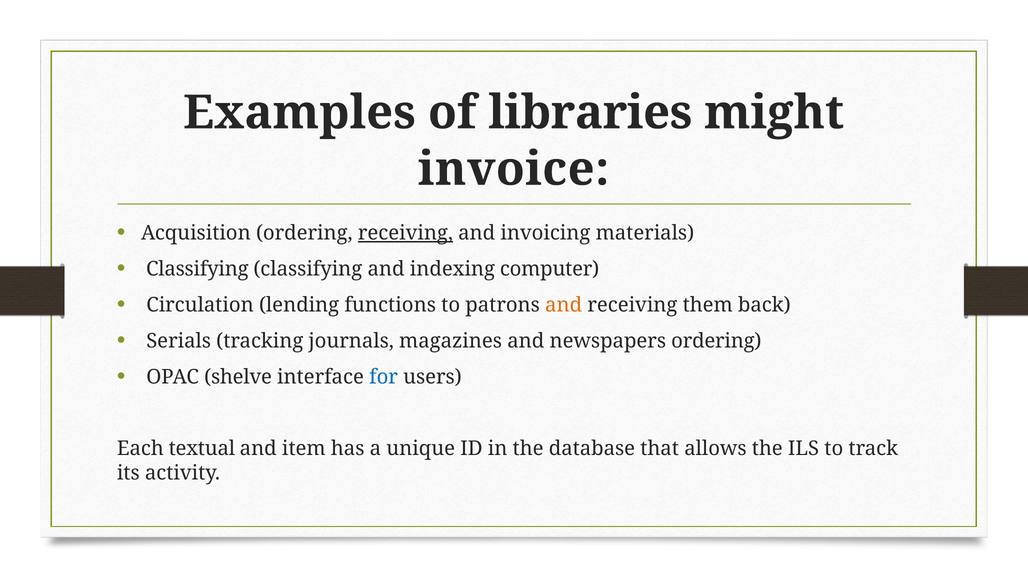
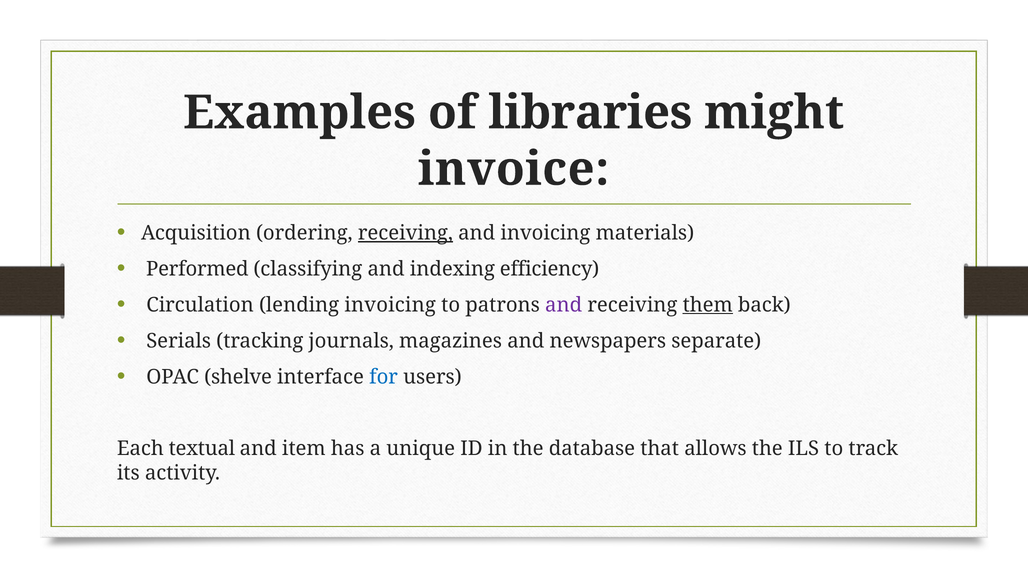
Classifying: Classifying -> Performed (197, 269)
computer: computer -> efficiency (550, 269)
lending functions: functions -> invoicing (390, 305)
and colour: orange -> purple (564, 305)
them underline: none -> present (708, 305)
newspapers ordering: ordering -> separate (716, 341)
